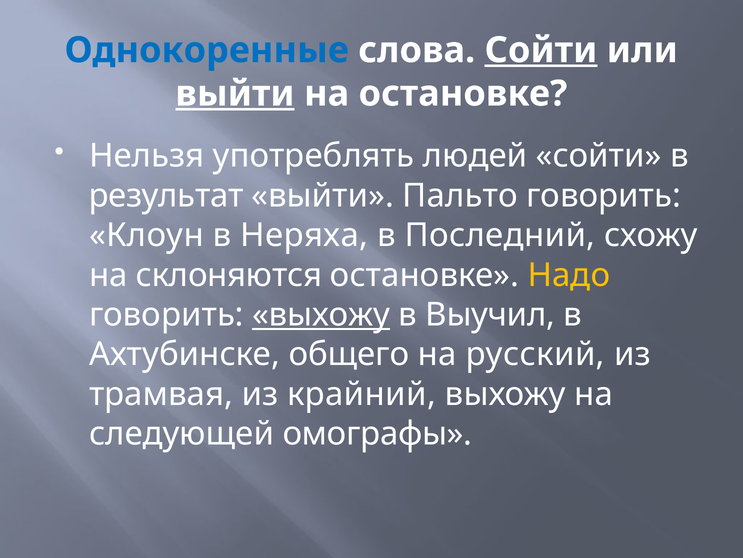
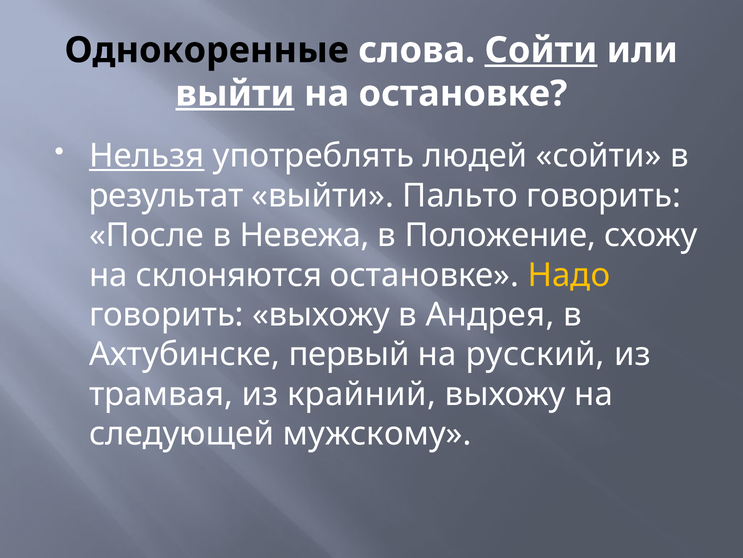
Однокоренные colour: blue -> black (207, 50)
Нельзя underline: none -> present (147, 156)
Клоун: Клоун -> После (147, 235)
Неряха: Неряха -> Невежа (305, 235)
Последний: Последний -> Положение (500, 235)
выхожу underline: present -> none (321, 314)
Выучил: Выучил -> Андрея (490, 314)
общего: общего -> первый (349, 354)
омографы: омографы -> мужскому (377, 433)
